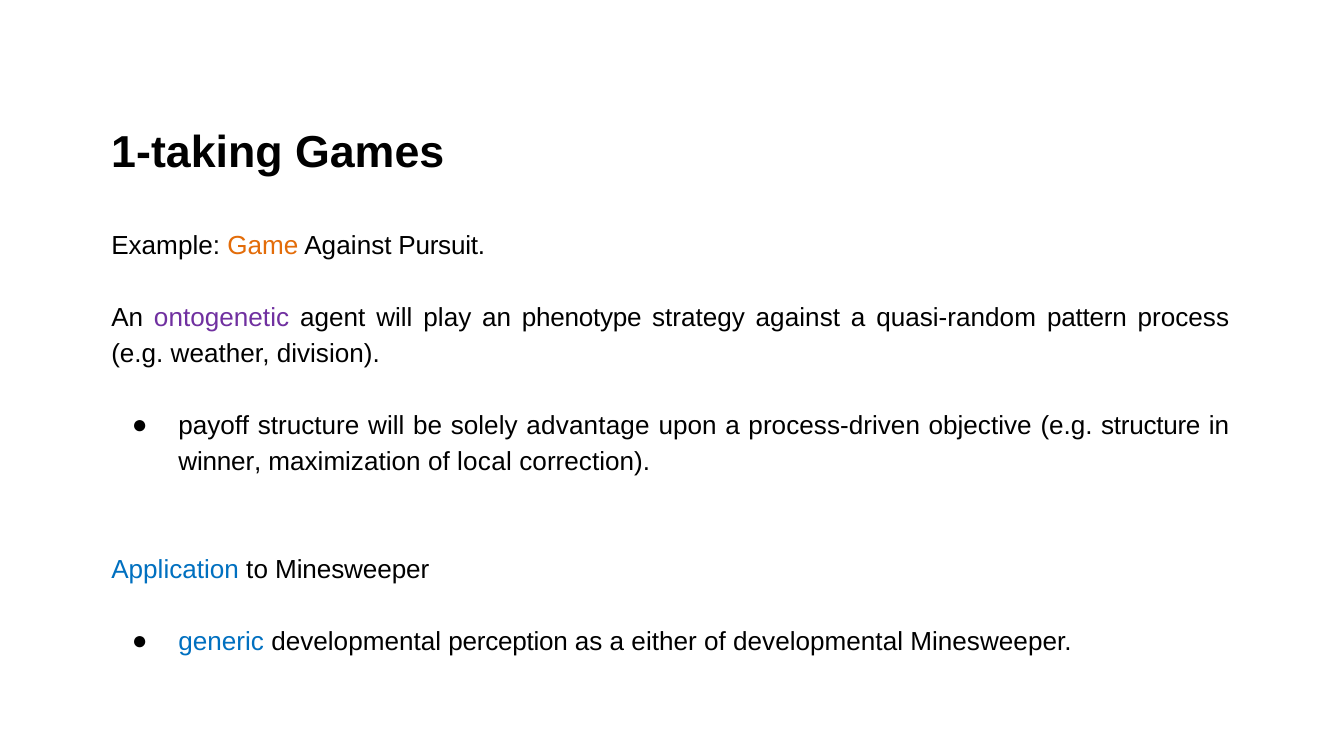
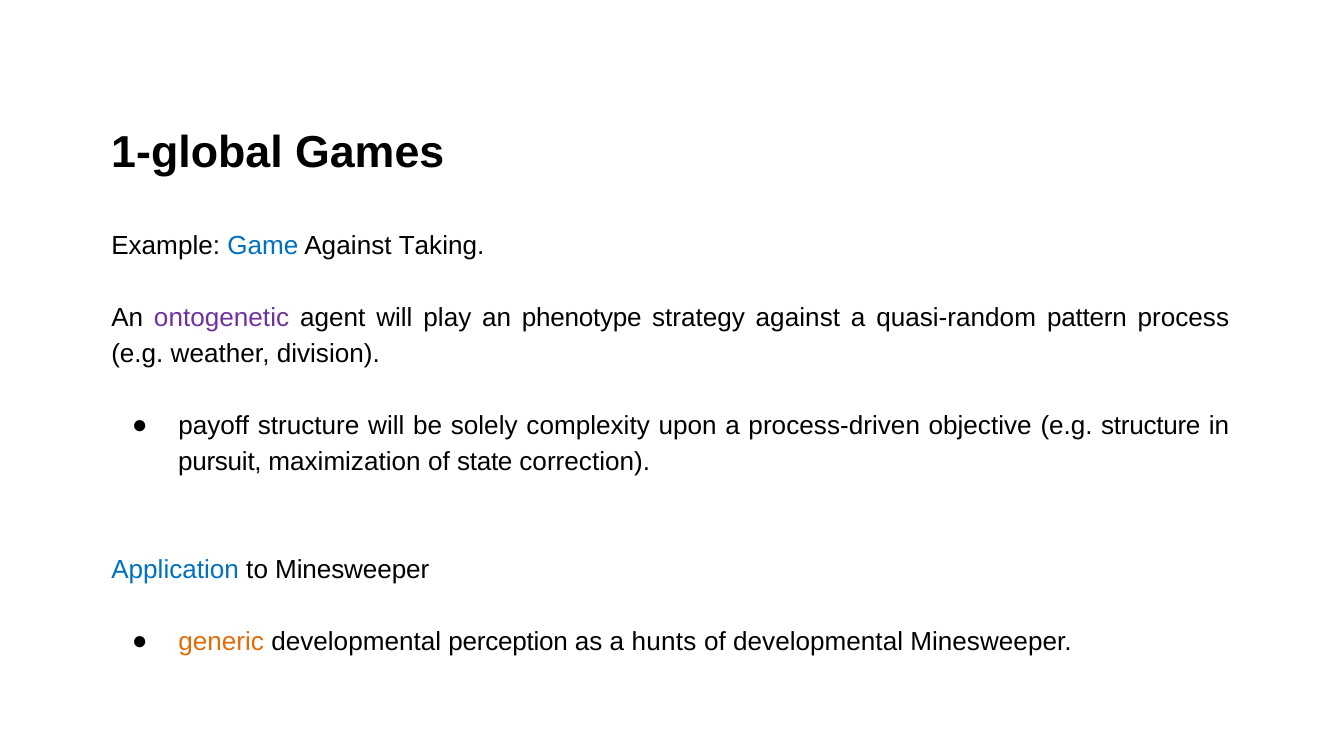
1-taking: 1-taking -> 1-global (197, 153)
Game colour: orange -> blue (263, 246)
Pursuit: Pursuit -> Taking (442, 246)
advantage: advantage -> complexity (588, 426)
winner: winner -> pursuit (220, 462)
local: local -> state (485, 462)
generic colour: blue -> orange (221, 642)
either: either -> hunts (664, 642)
